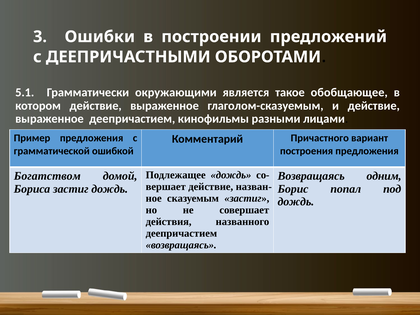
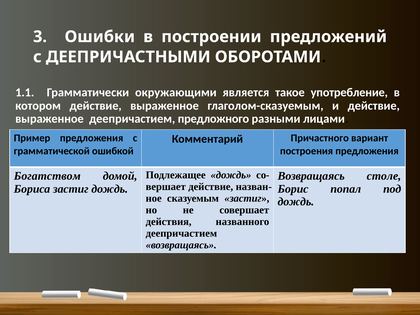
5.1: 5.1 -> 1.1 (25, 92)
обобщающее: обобщающее -> употребление (349, 92)
кинофильмы: кинофильмы -> предложного (213, 119)
одним: одним -> столе (384, 176)
